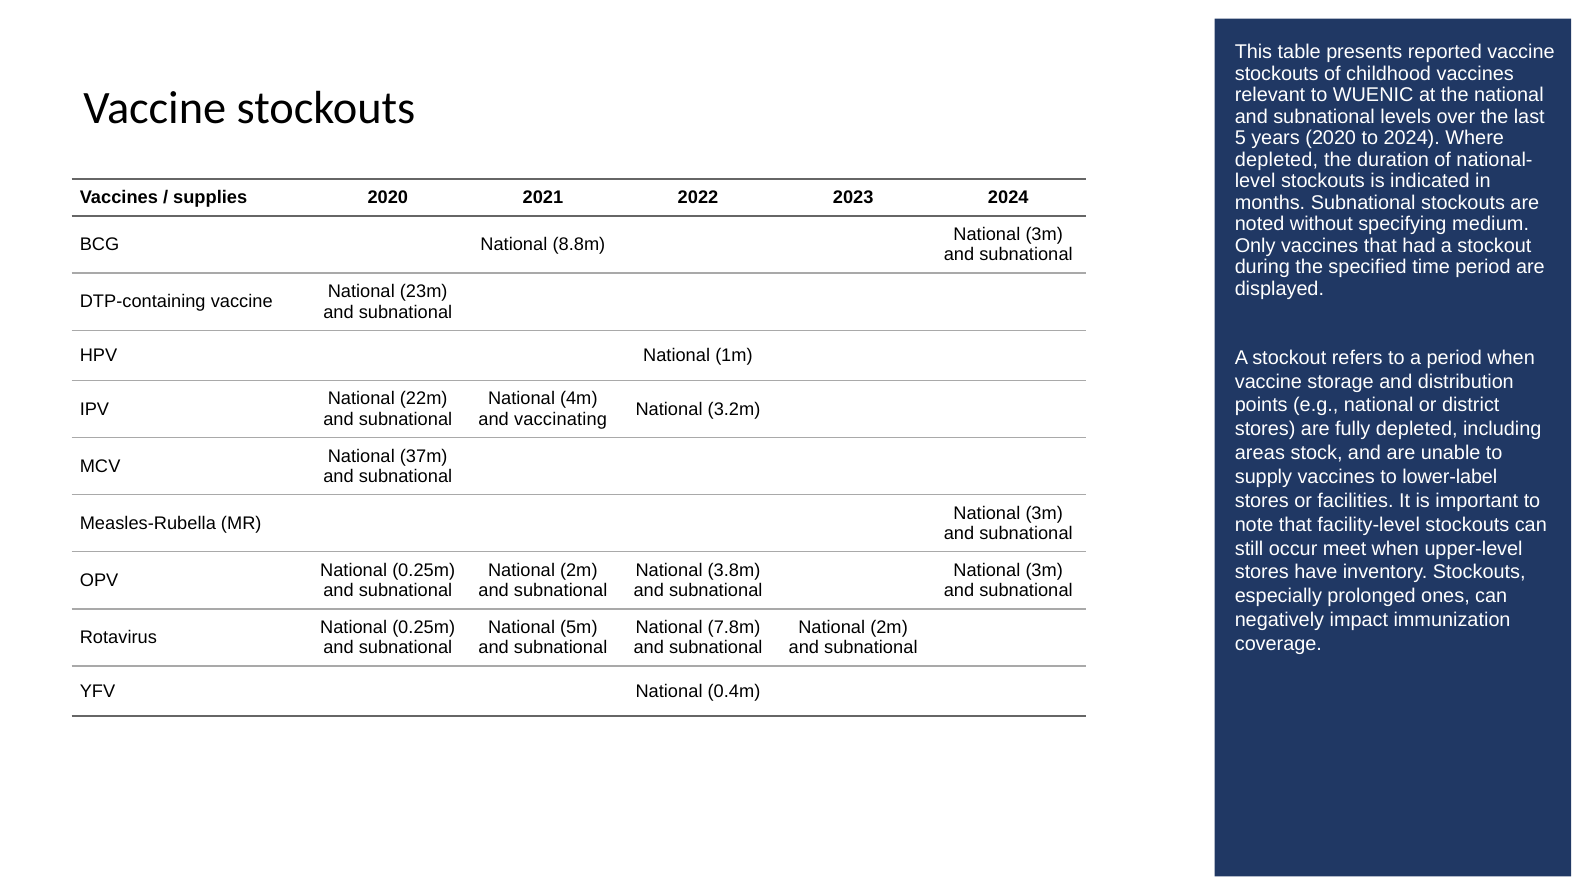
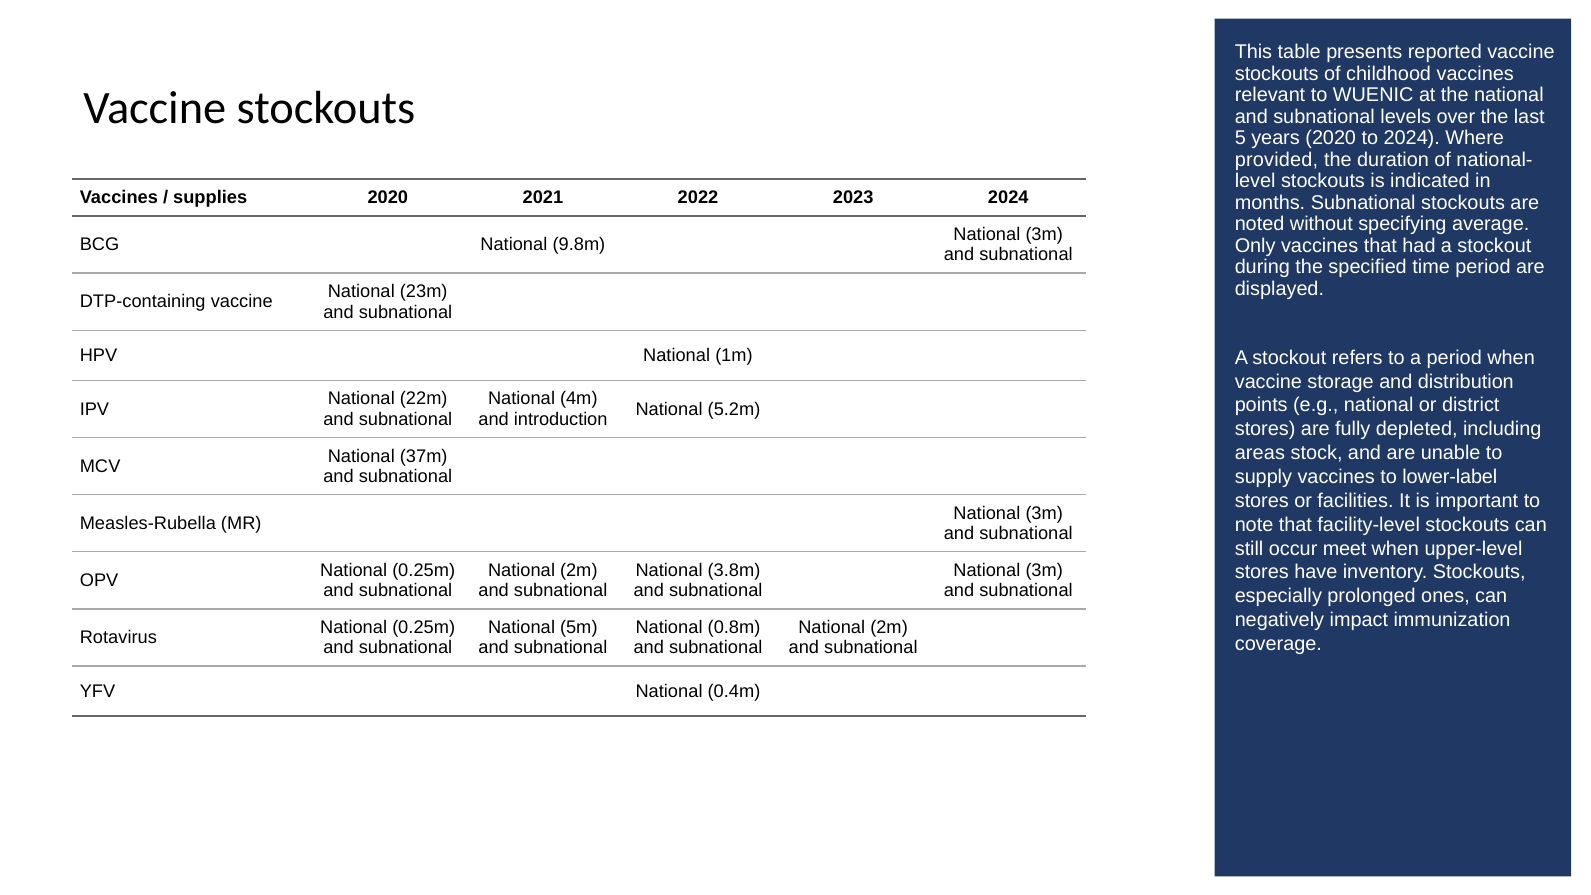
depleted: depleted -> provided (1277, 160)
medium: medium -> average (1491, 224)
8.8m: 8.8m -> 9.8m (579, 245)
3.2m: 3.2m -> 5.2m (734, 409)
vaccinating: vaccinating -> introduction (561, 419)
7.8m: 7.8m -> 0.8m (734, 628)
